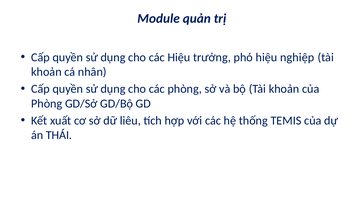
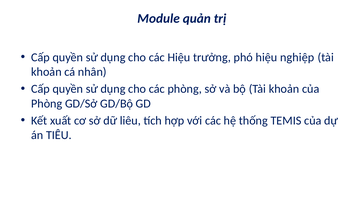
THÁI: THÁI -> TIÊU (59, 135)
